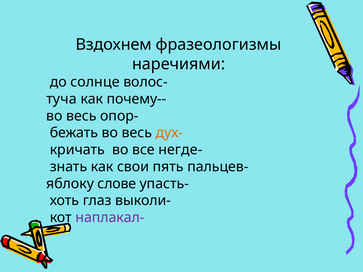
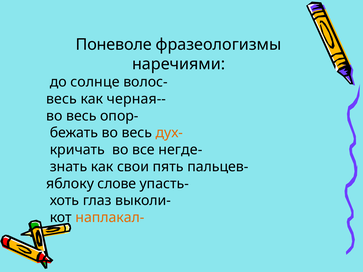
Вздохнем: Вздохнем -> Поневоле (114, 45)
туча: туча -> весь (61, 99)
почему--: почему-- -> черная-- (136, 99)
наплакал- colour: purple -> orange (110, 218)
